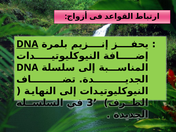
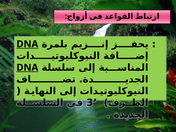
DNA underline: none -> present (27, 68)
